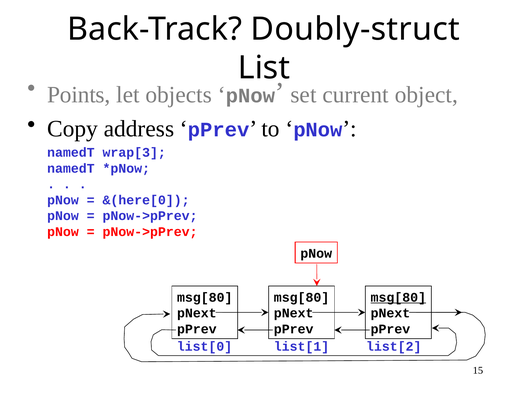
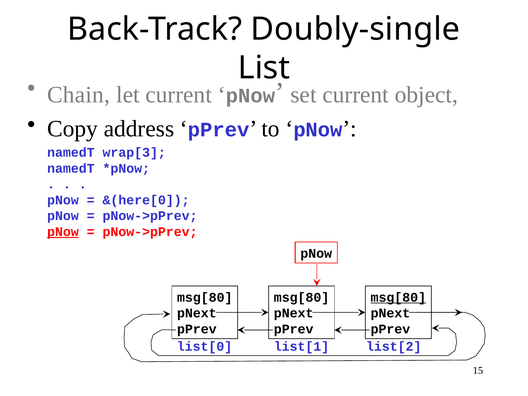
Doubly-struct: Doubly-struct -> Doubly-single (355, 29)
Points: Points -> Chain (79, 95)
let objects: objects -> current (179, 95)
pNow underline: none -> present (63, 232)
